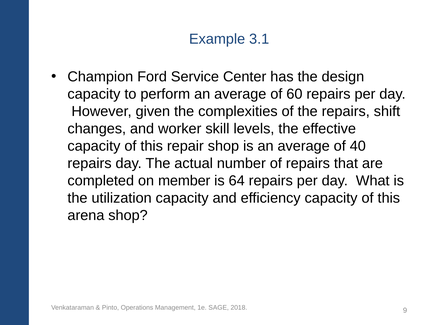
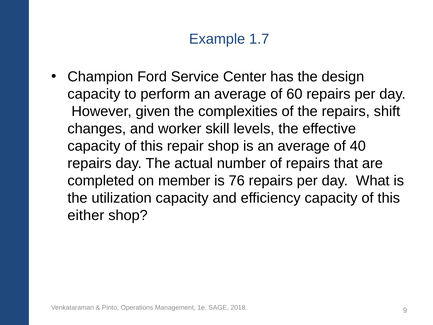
3.1: 3.1 -> 1.7 (259, 39)
64: 64 -> 76 (237, 181)
arena: arena -> either (86, 215)
